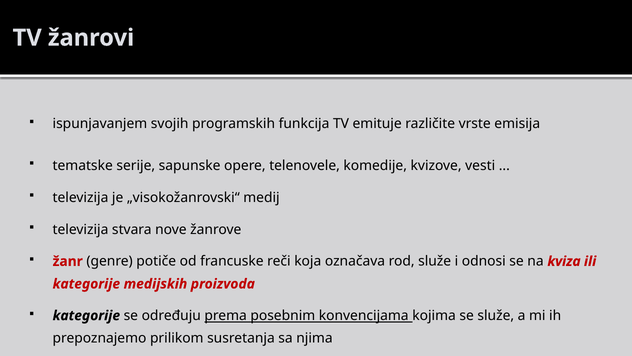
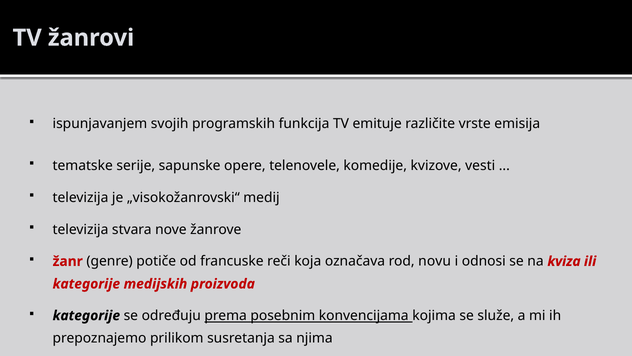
rod služe: služe -> novu (435, 261)
